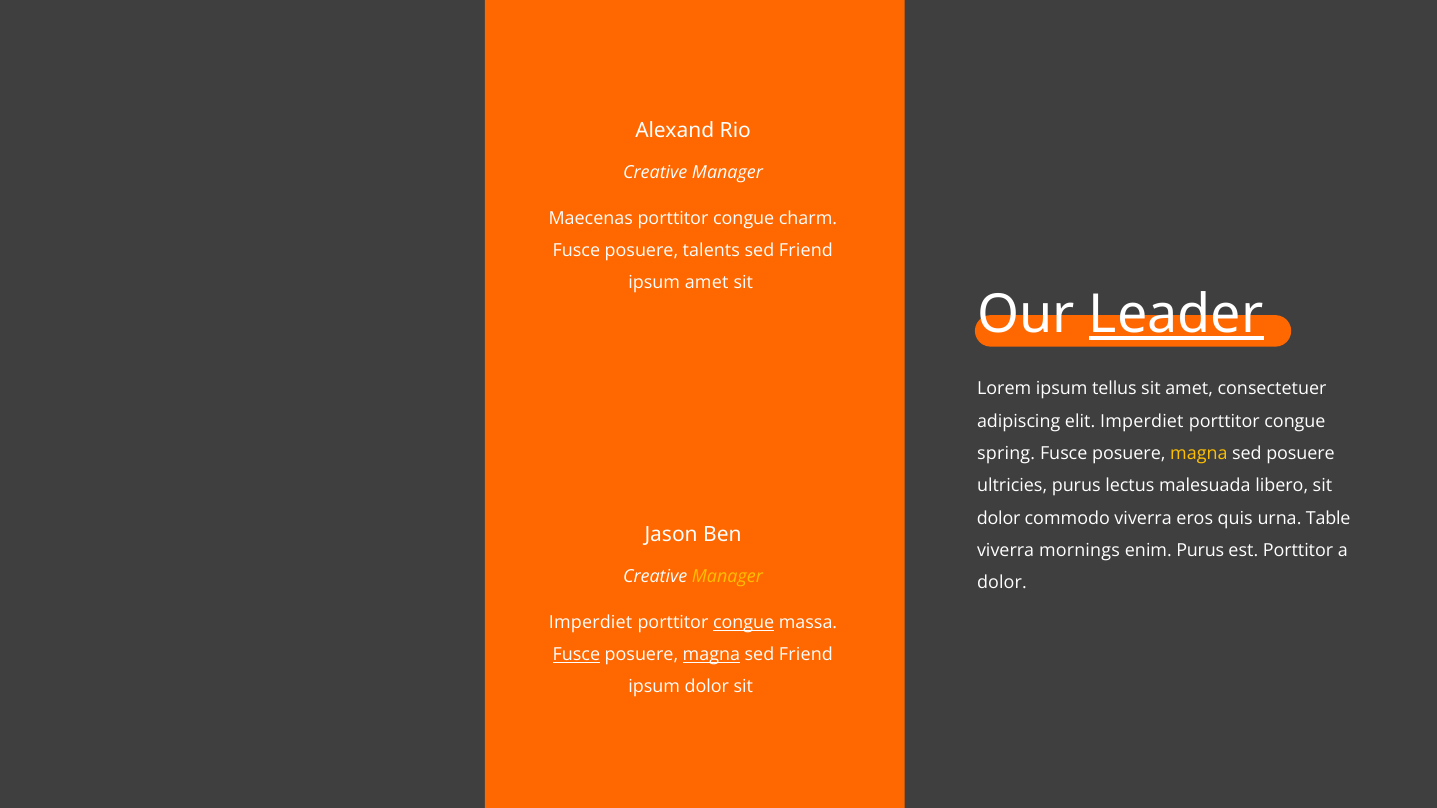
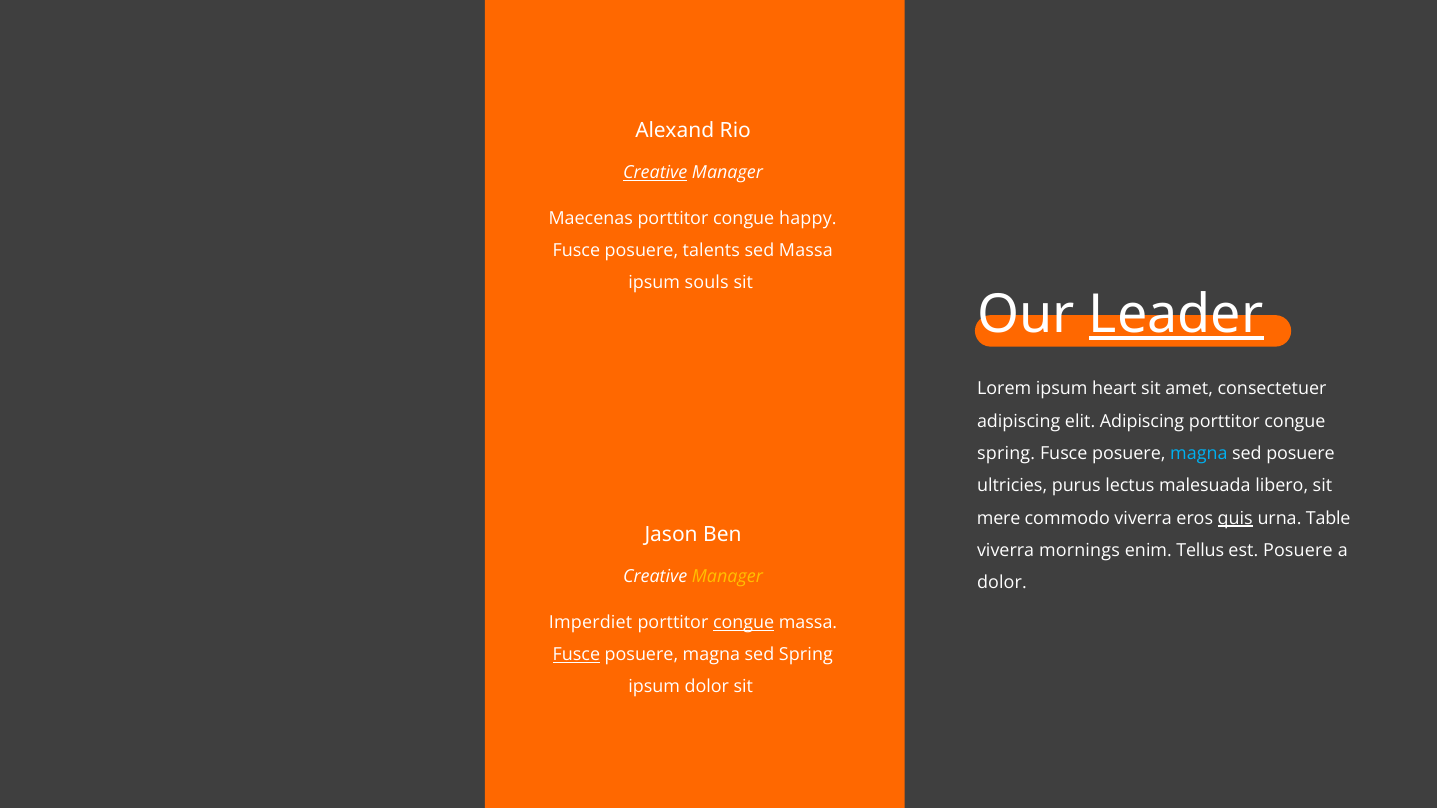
Creative underline: none -> present (655, 172)
charm: charm -> happy (808, 218)
Friend: Friend -> Massa (806, 251)
ipsum amet: amet -> souls (707, 283)
tellus: tellus -> heart (1114, 389)
elit Imperdiet: Imperdiet -> Adipiscing (1142, 421)
magna colour: yellow -> light blue (1199, 454)
dolor: dolor -> mere (999, 518)
quis underline: none -> present (1235, 518)
enim Purus: Purus -> Tellus (1200, 551)
est Porttitor: Porttitor -> Posuere (1298, 551)
magna underline: present -> none (711, 655)
Friend: Friend -> Spring (806, 655)
